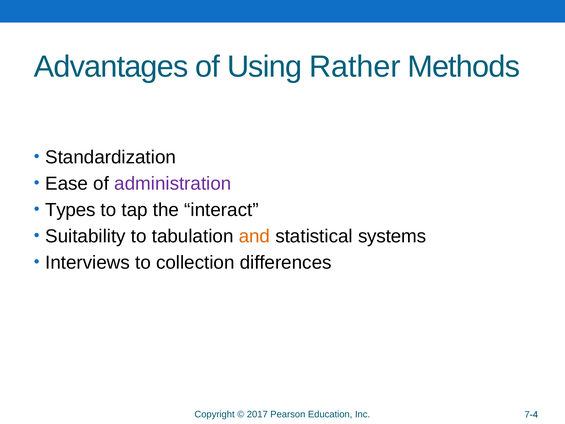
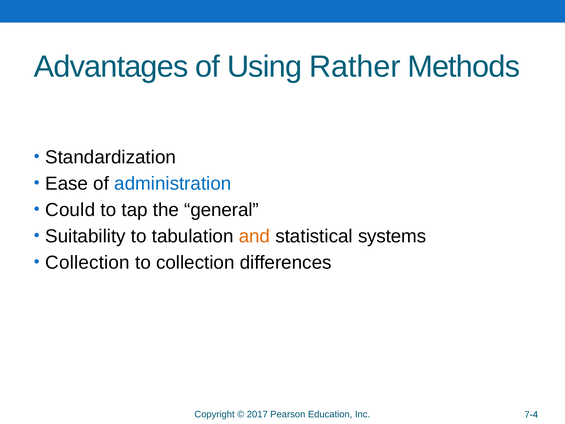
administration colour: purple -> blue (173, 183)
Types: Types -> Could (70, 210)
interact: interact -> general (222, 210)
Interviews: Interviews -> Collection (87, 263)
